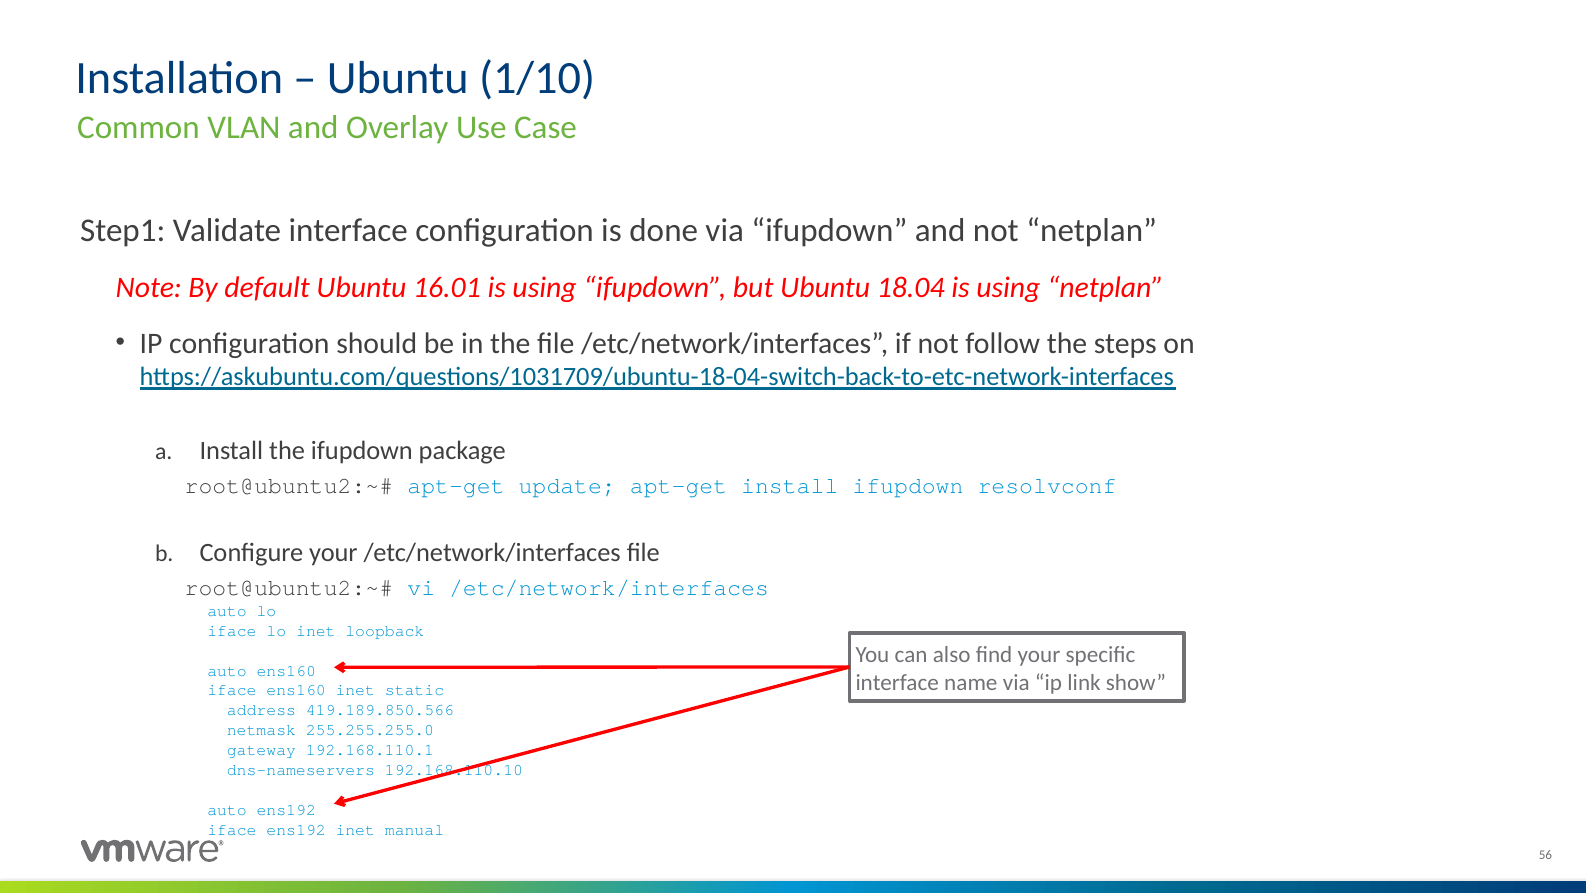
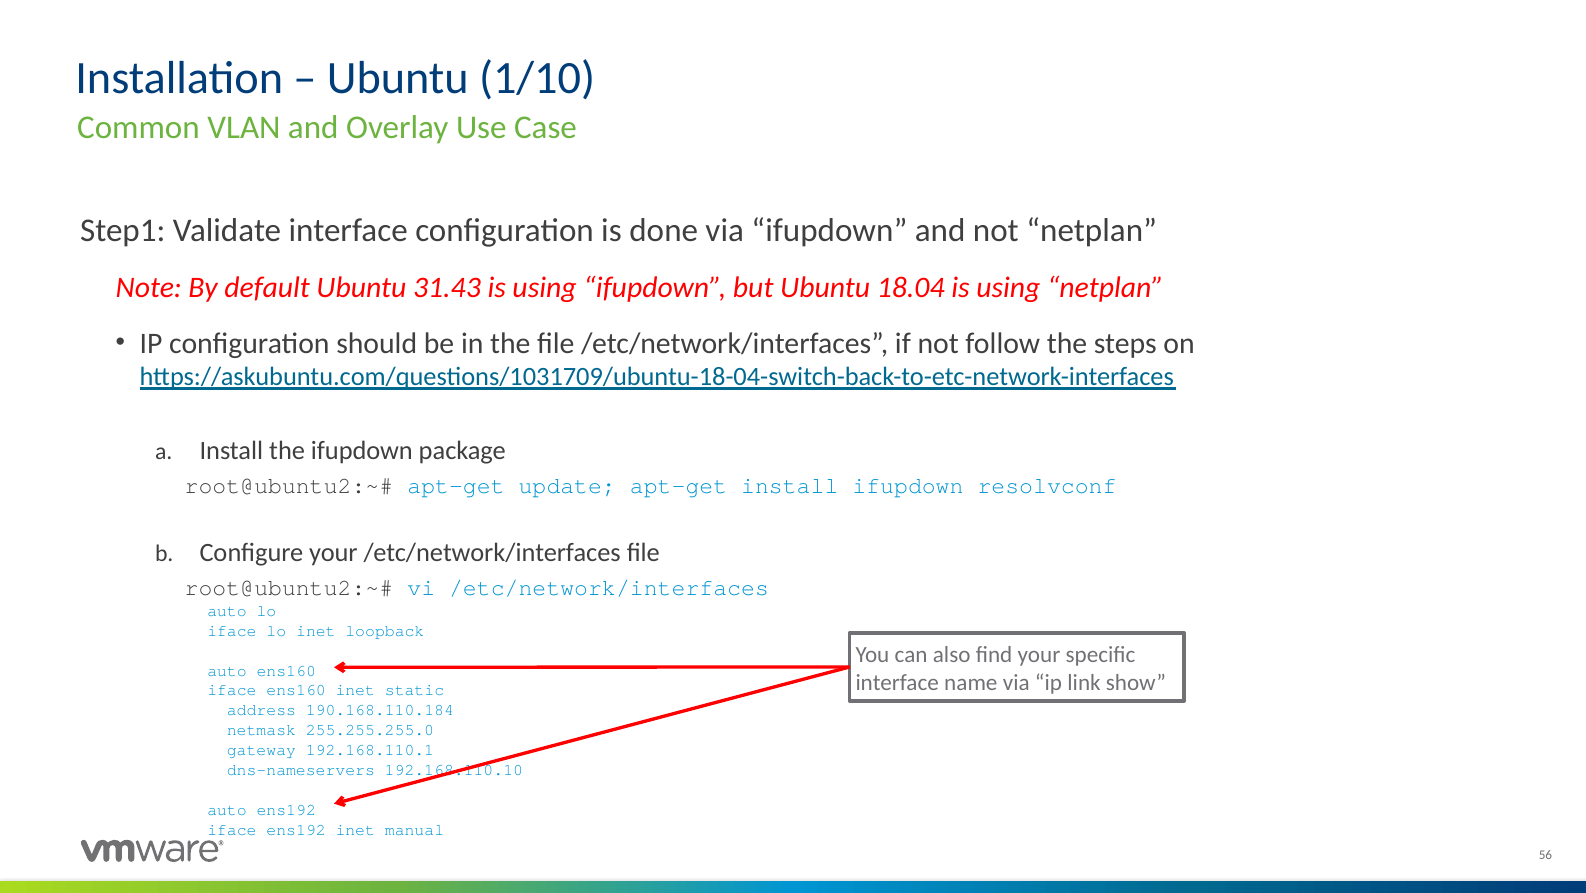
16.01: 16.01 -> 31.43 (447, 288)
419.189.850.566: 419.189.850.566 -> 190.168.110.184 (380, 710)
